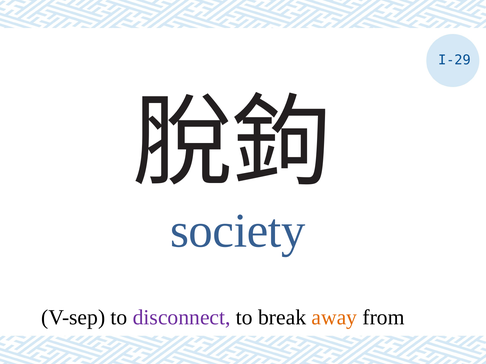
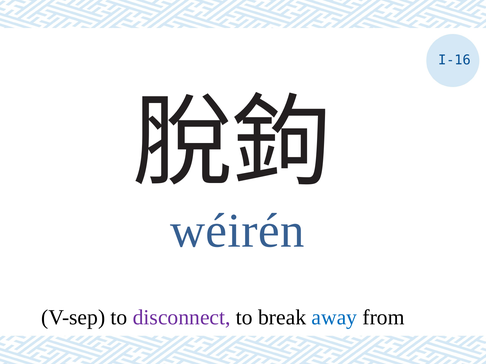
I-29: I-29 -> I-16 (454, 60)
society: society -> wéirén (237, 231)
away colour: orange -> blue (334, 318)
